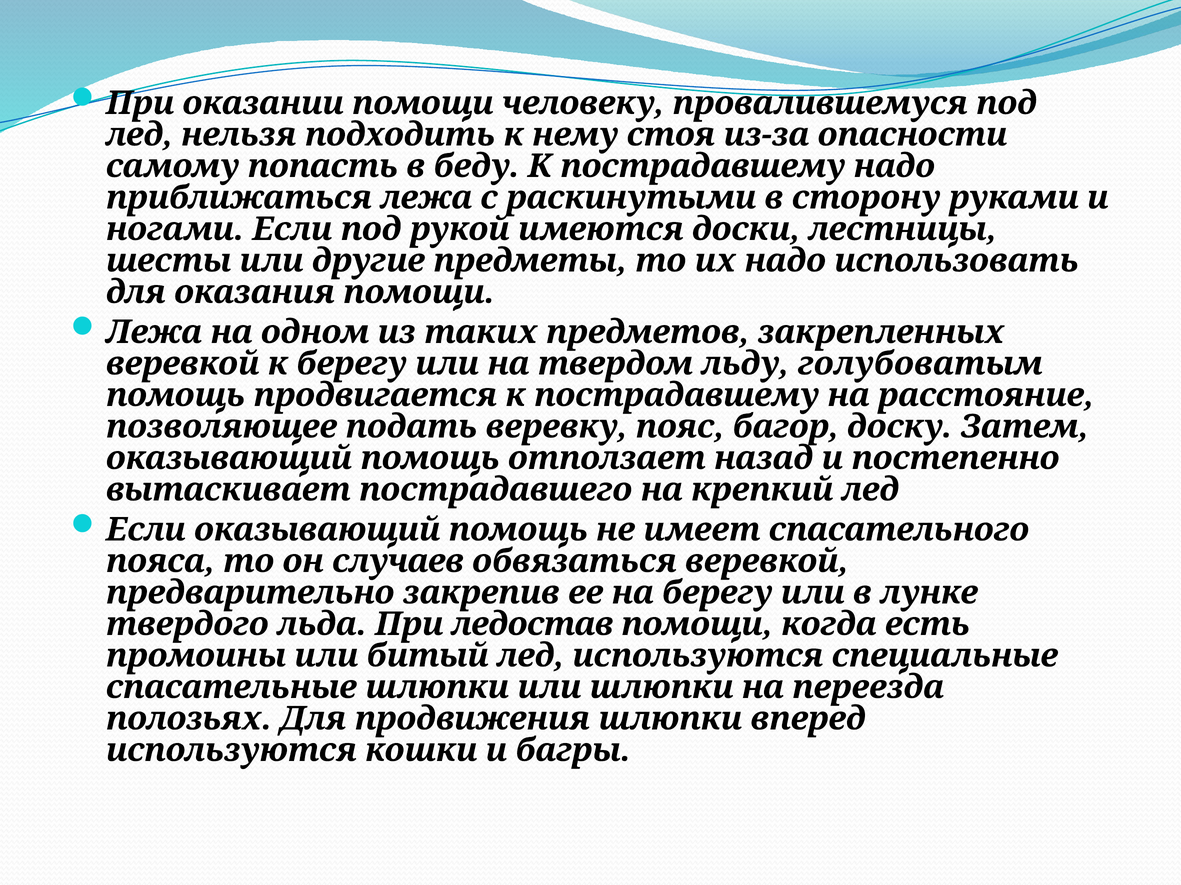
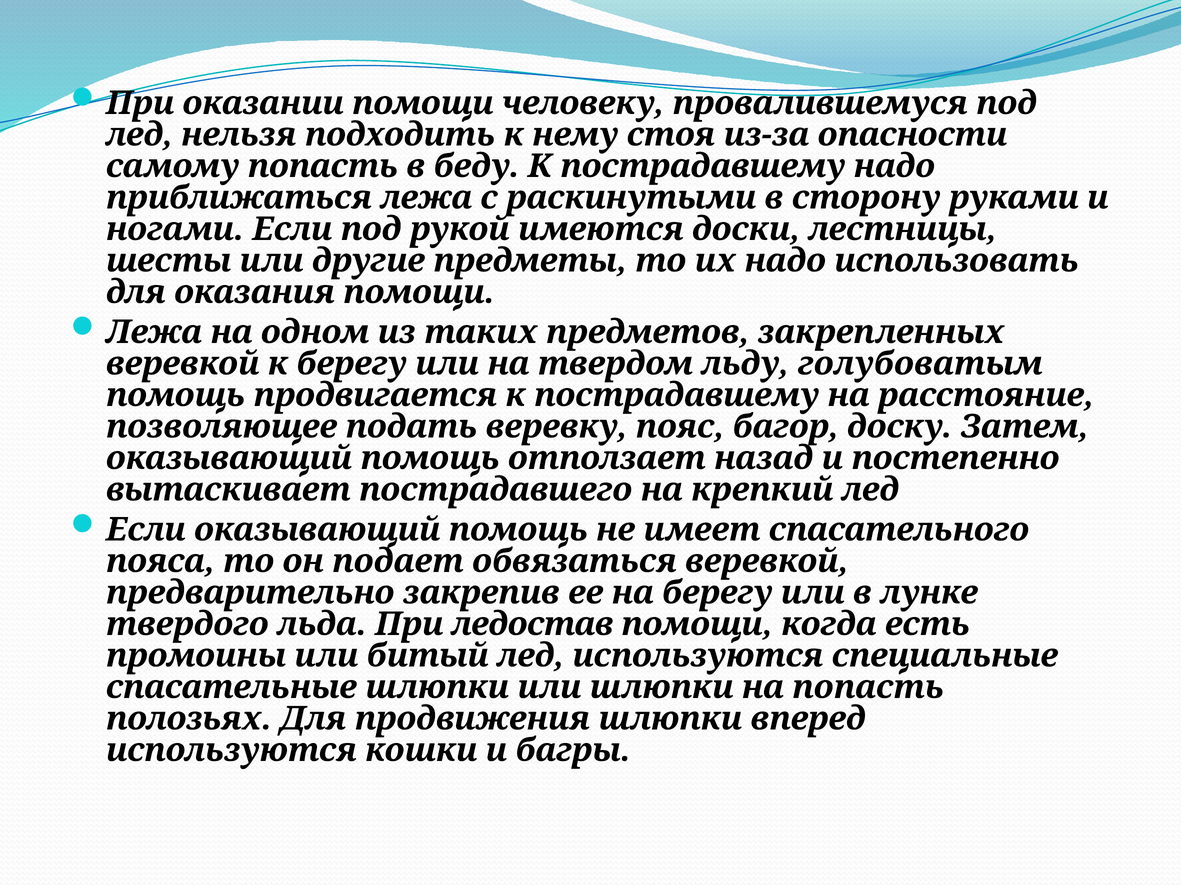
случаев: случаев -> подает (398, 562)
на переезда: переезда -> попасть (868, 688)
